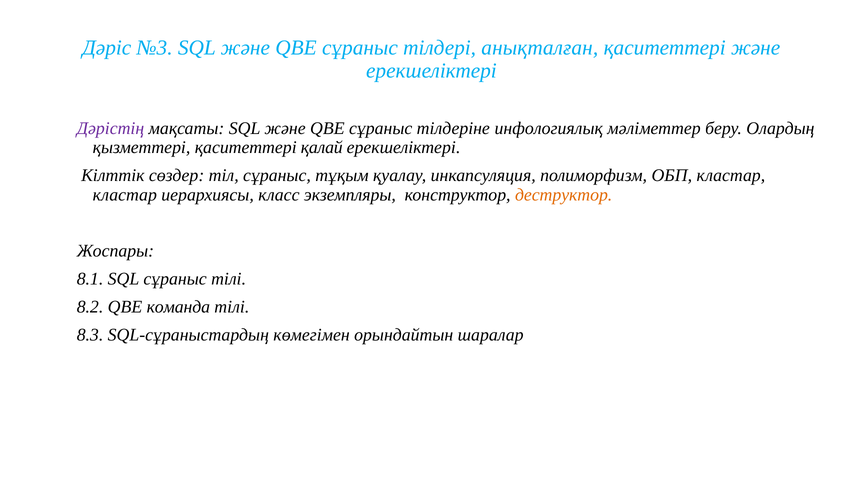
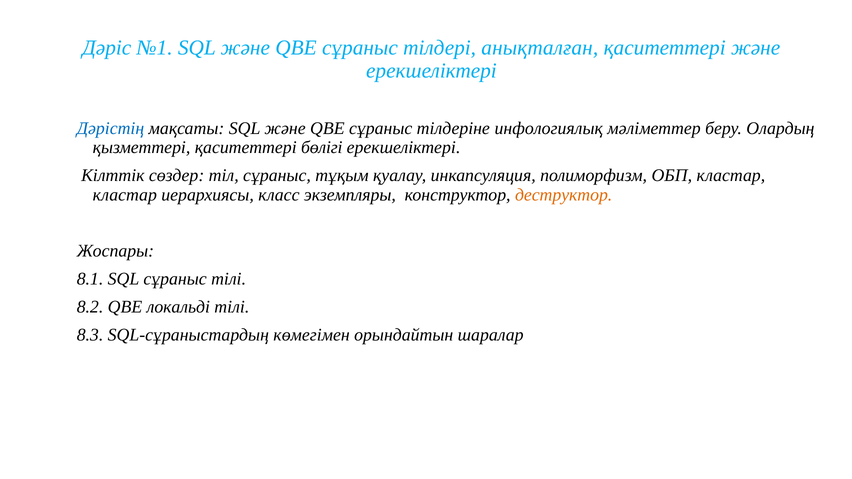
№3: №3 -> №1 (155, 48)
Дәрістің colour: purple -> blue (110, 128)
қалай: қалай -> бөлігі (322, 147)
команда: команда -> локальді (178, 307)
